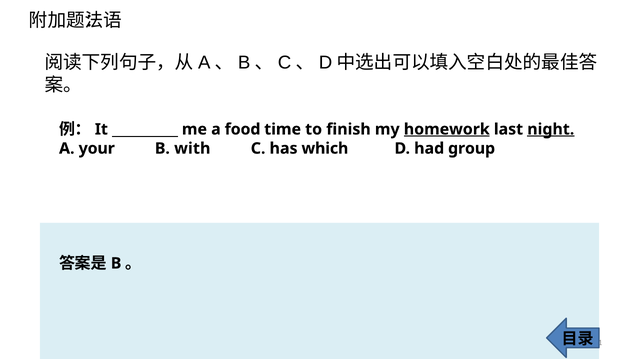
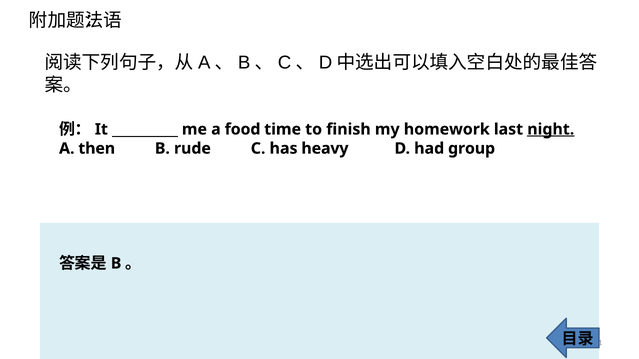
homework underline: present -> none (447, 129)
your: your -> then (97, 149)
with: with -> rude (192, 149)
which: which -> heavy (325, 149)
